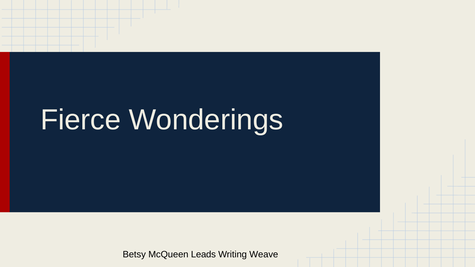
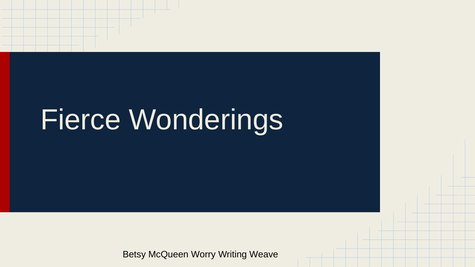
Leads: Leads -> Worry (203, 255)
